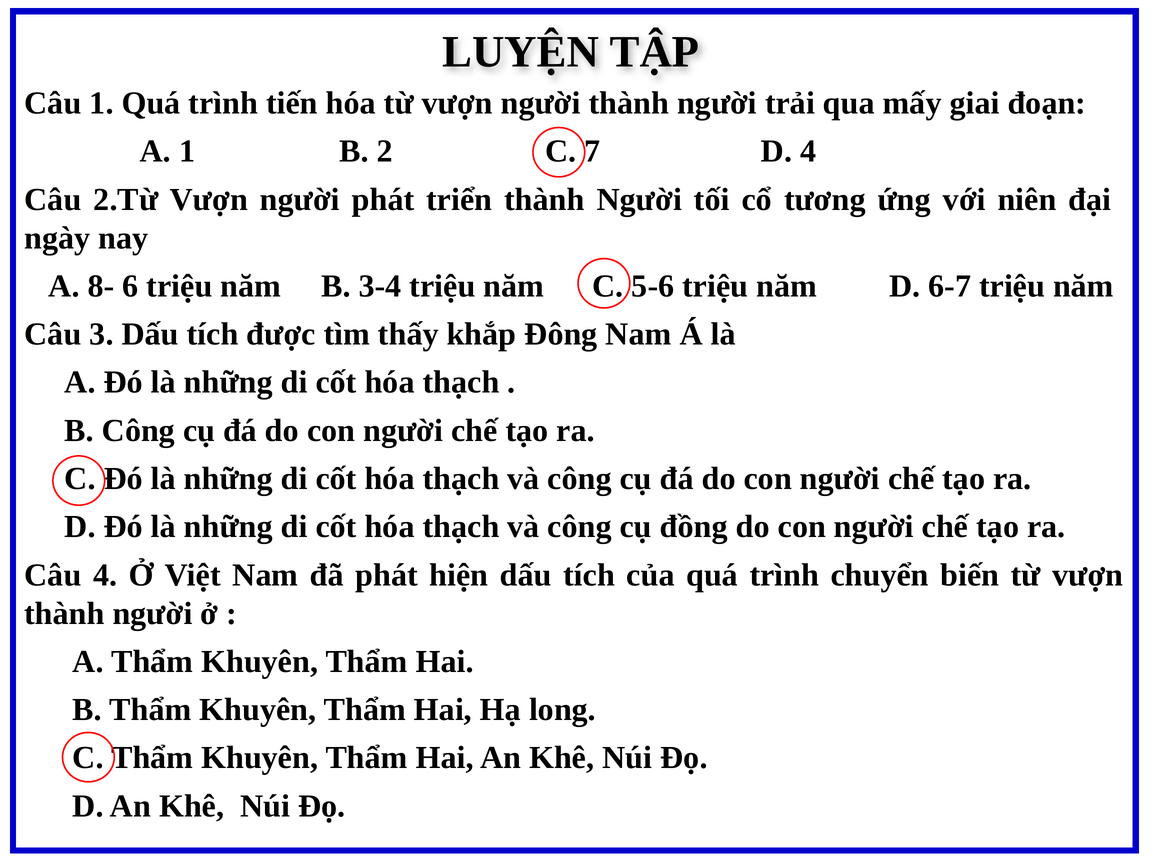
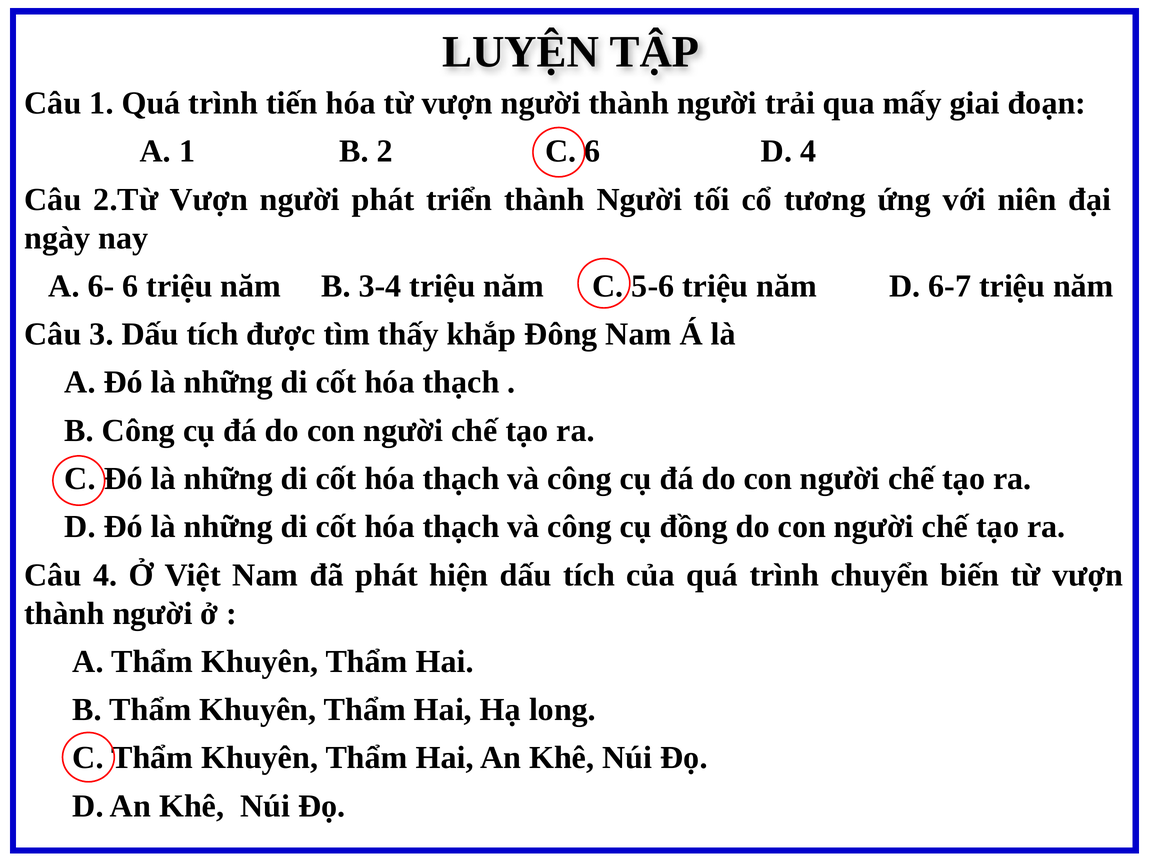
C 7: 7 -> 6 (592, 151)
8-: 8- -> 6- (101, 286)
